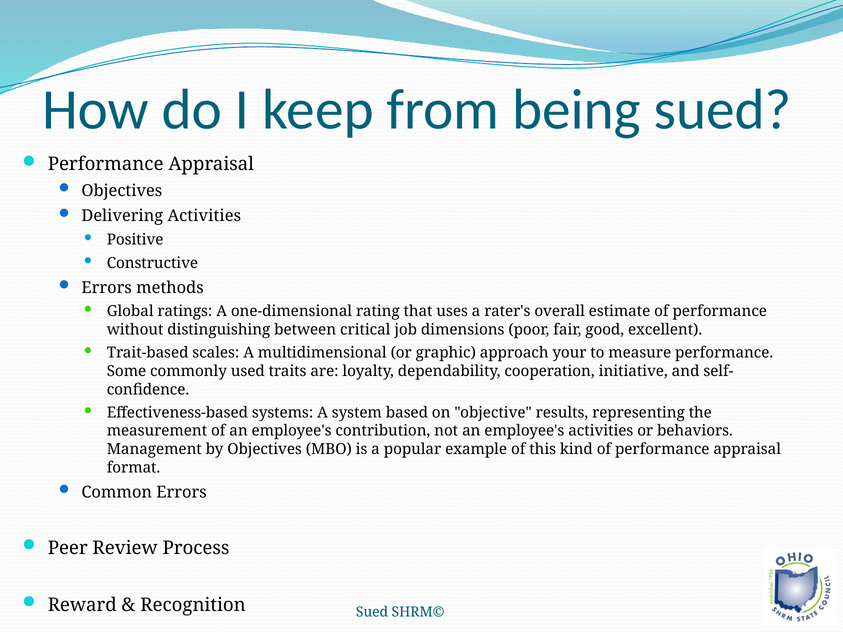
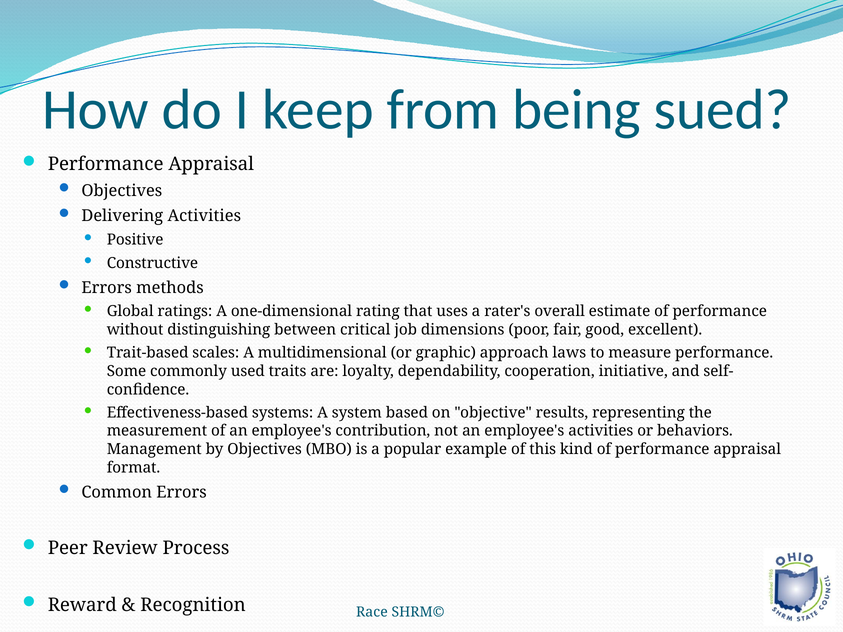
your: your -> laws (569, 353)
Recognition Sued: Sued -> Race (372, 612)
